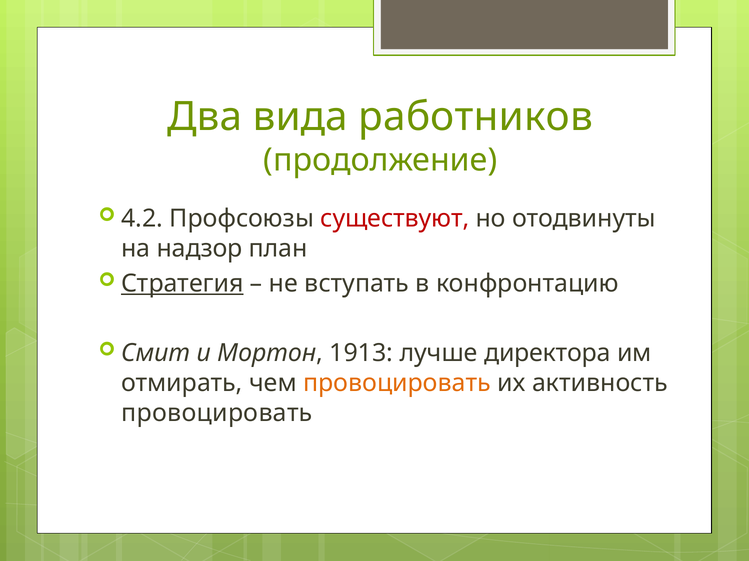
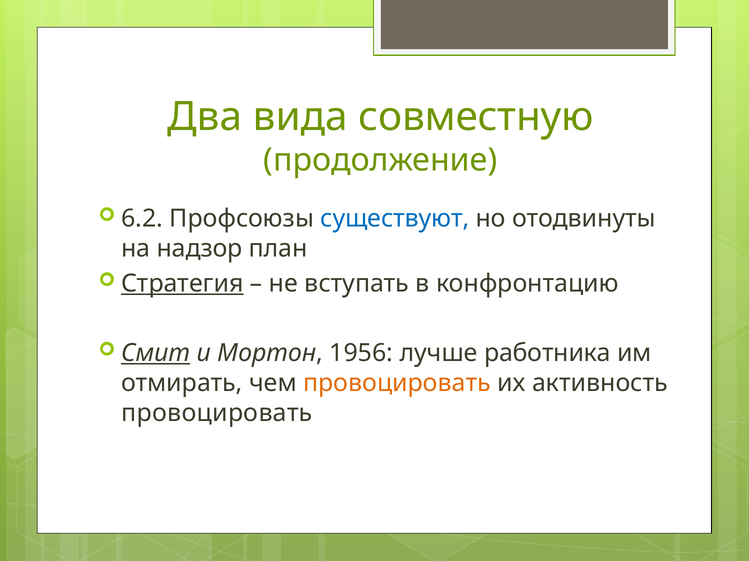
работников: работников -> совместную (476, 117)
4.2: 4.2 -> 6.2 (142, 219)
существуют colour: red -> blue (395, 219)
Смит underline: none -> present (156, 354)
1913: 1913 -> 1956 (361, 354)
директора: директора -> работника (547, 354)
